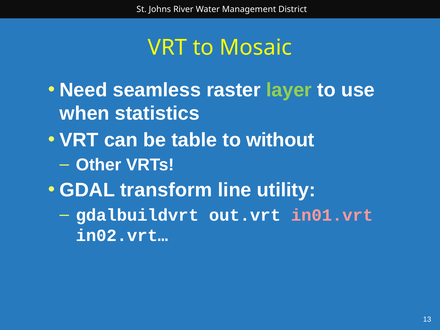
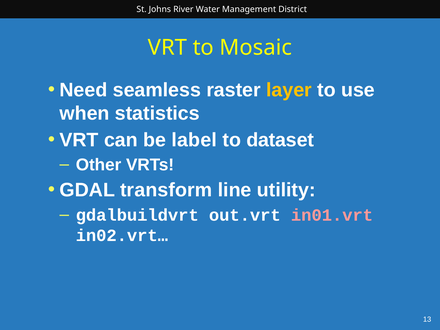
layer colour: light green -> yellow (289, 90)
table: table -> label (194, 140)
without: without -> dataset (280, 140)
